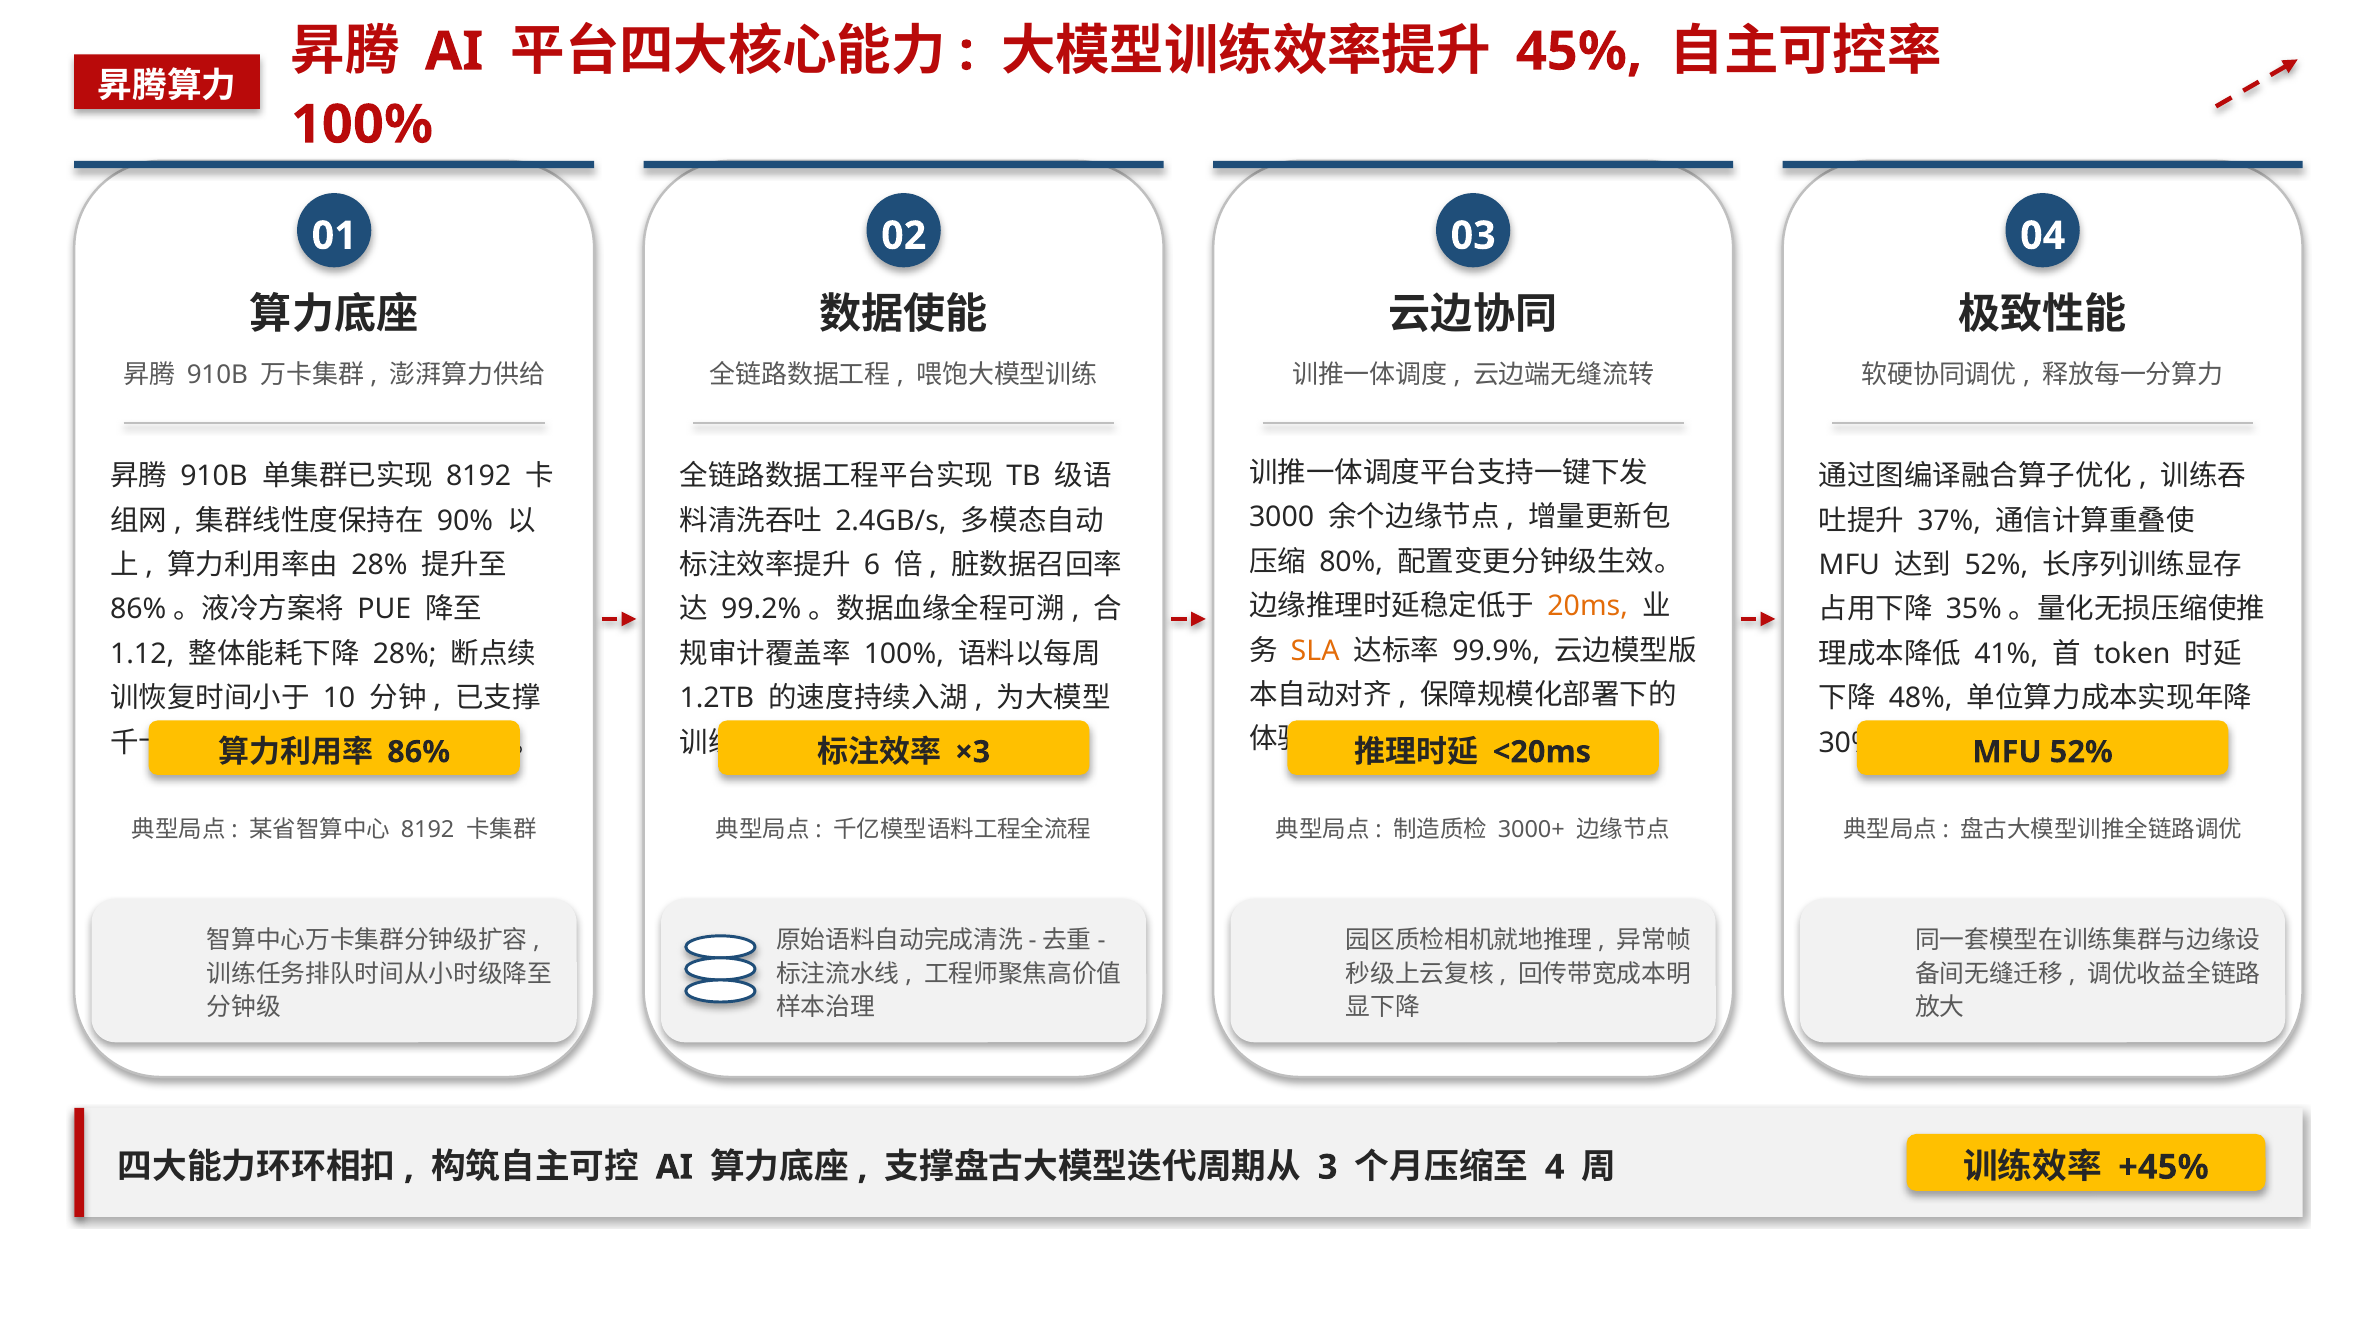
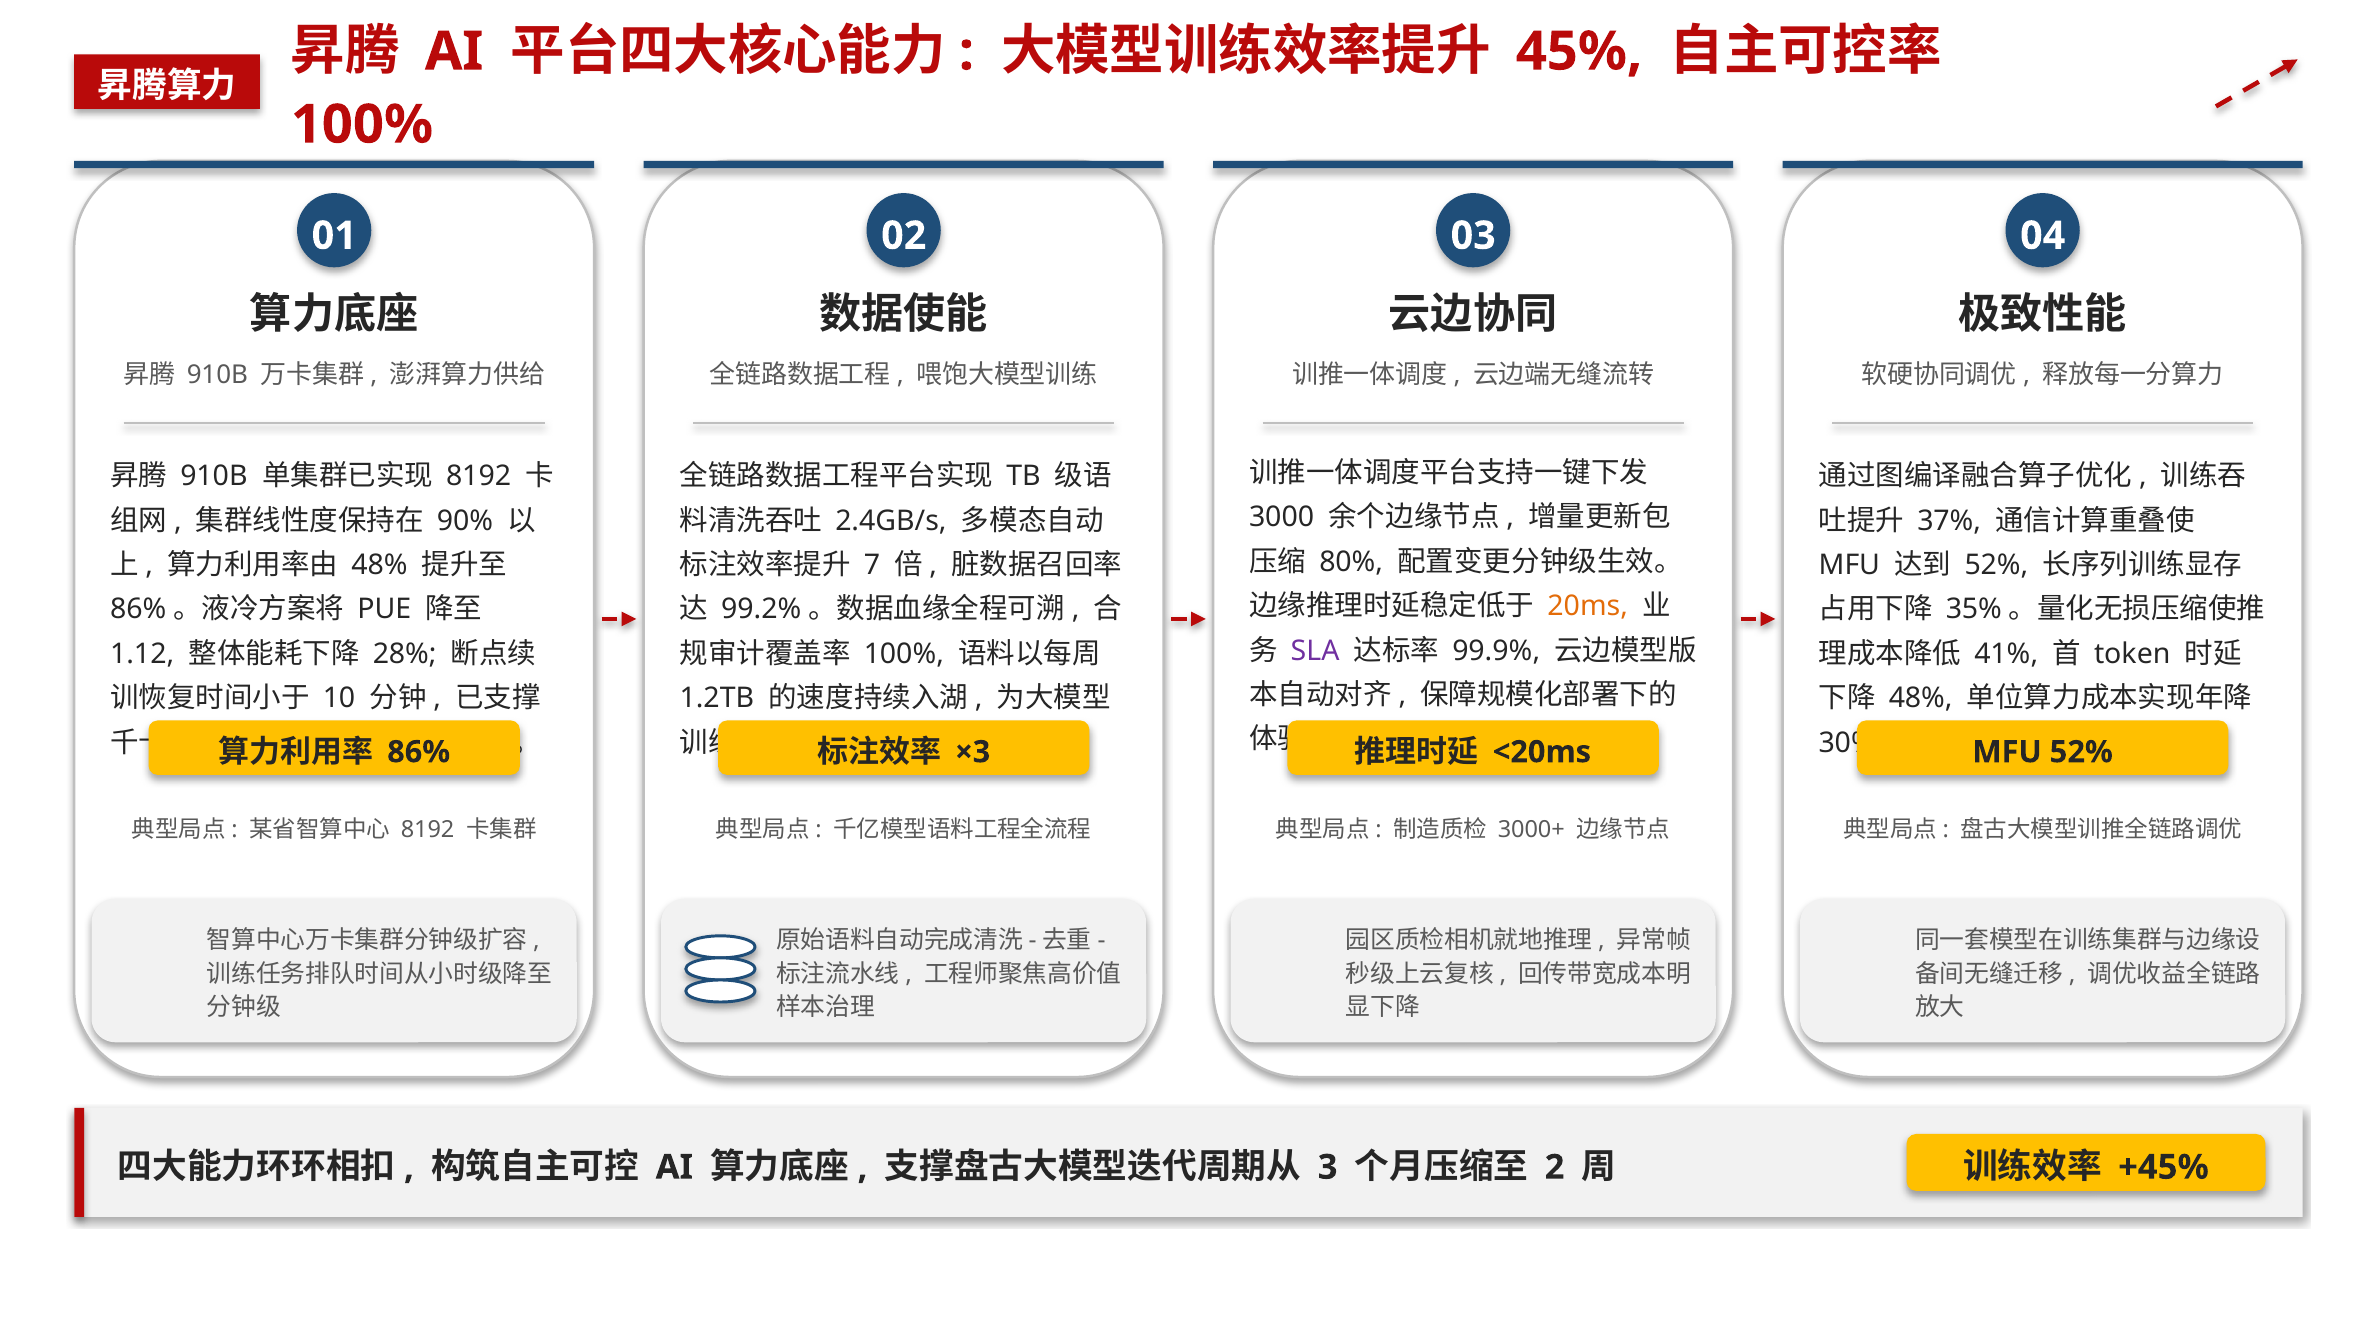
28%: 28% -> 48% (379, 565)
6: 6 -> 7 (872, 565)
SLA colour: orange -> purple (1315, 651)
4: 4 -> 2 (1555, 1167)
